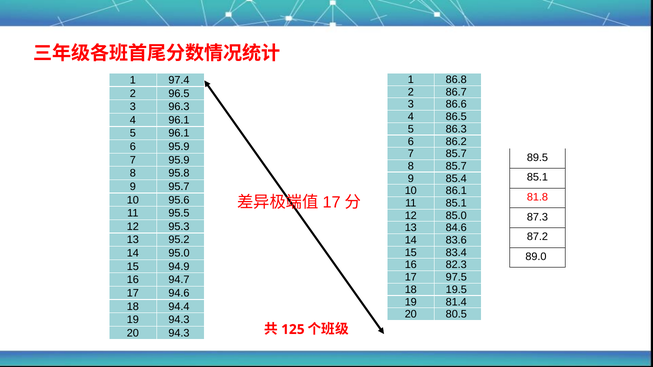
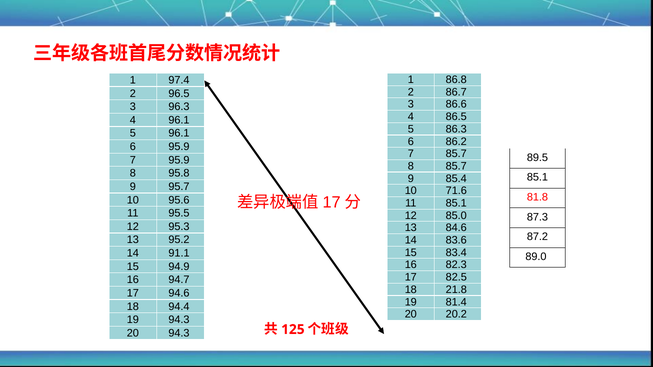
86.1: 86.1 -> 71.6 (456, 191)
95.0: 95.0 -> 91.1 (179, 253)
97.5: 97.5 -> 82.5 (456, 277)
19.5: 19.5 -> 21.8 (456, 290)
80.5: 80.5 -> 20.2 (456, 315)
